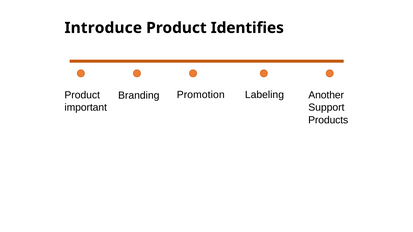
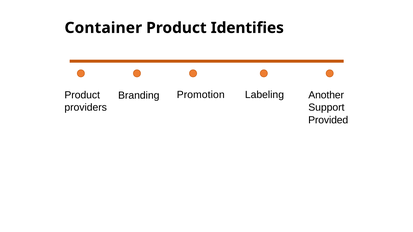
Introduce: Introduce -> Container (103, 28)
important: important -> providers (86, 108)
Products: Products -> Provided (328, 120)
